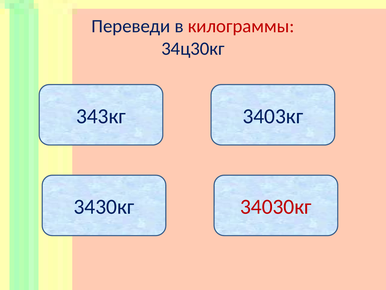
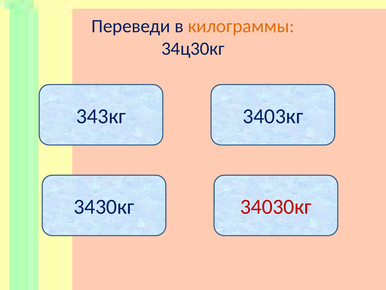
килограммы colour: red -> orange (241, 26)
